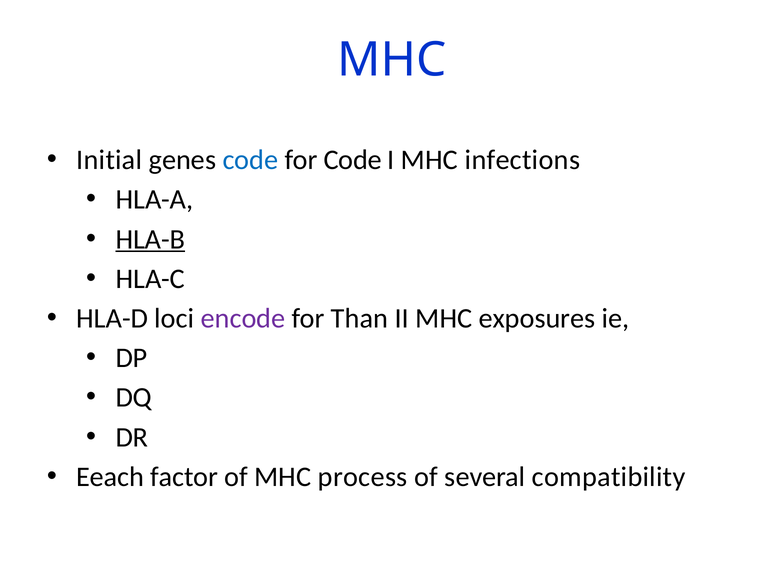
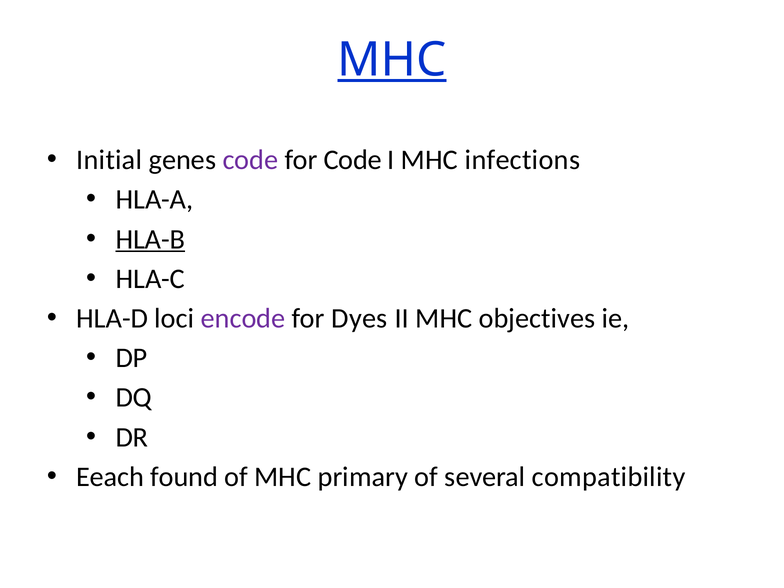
MHC underline: none -> present (392, 60)
code colour: blue -> purple (250, 160)
Than: Than -> Dyes (359, 318)
exposures: exposures -> objectives (537, 318)
factor: factor -> found (184, 477)
process: process -> primary (363, 477)
